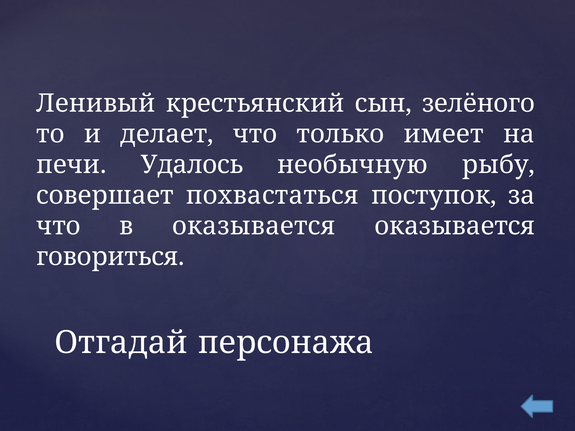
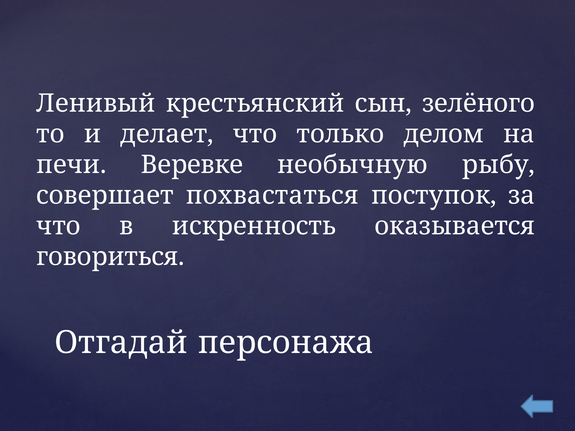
имеет: имеет -> делом (444, 134)
Удалось: Удалось -> Веревке (192, 165)
в оказывается: оказывается -> искренность (254, 226)
